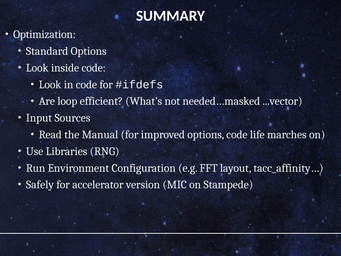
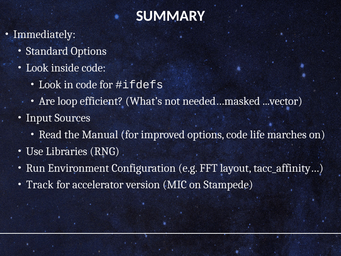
Optimization: Optimization -> Immediately (44, 34)
Safely: Safely -> Track (40, 185)
